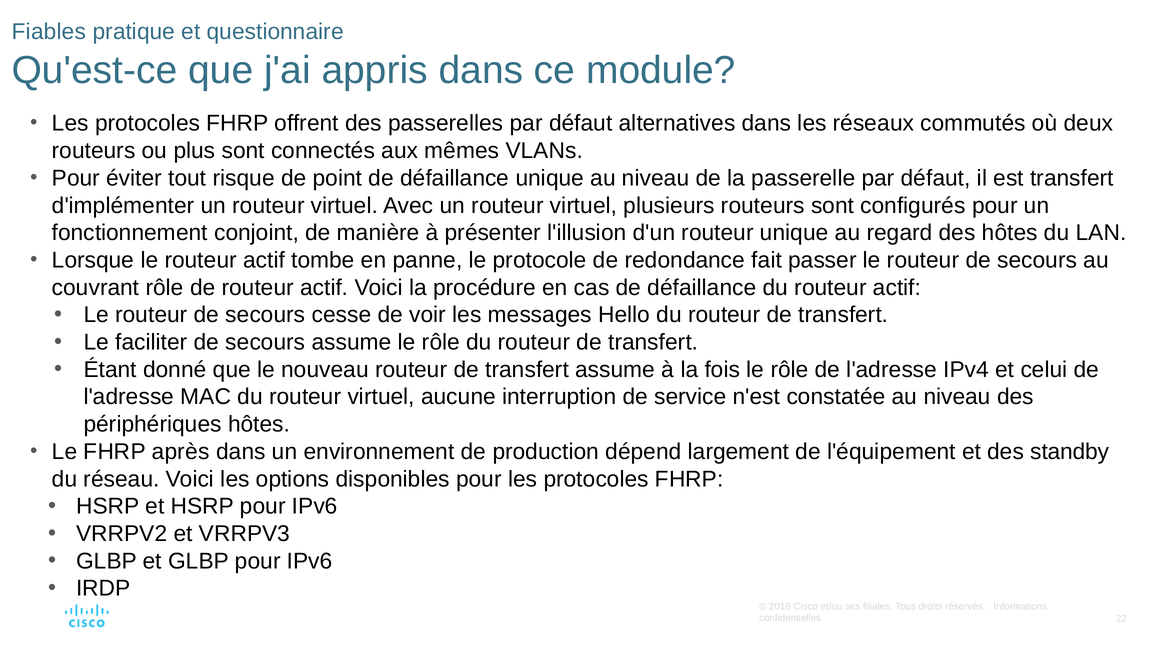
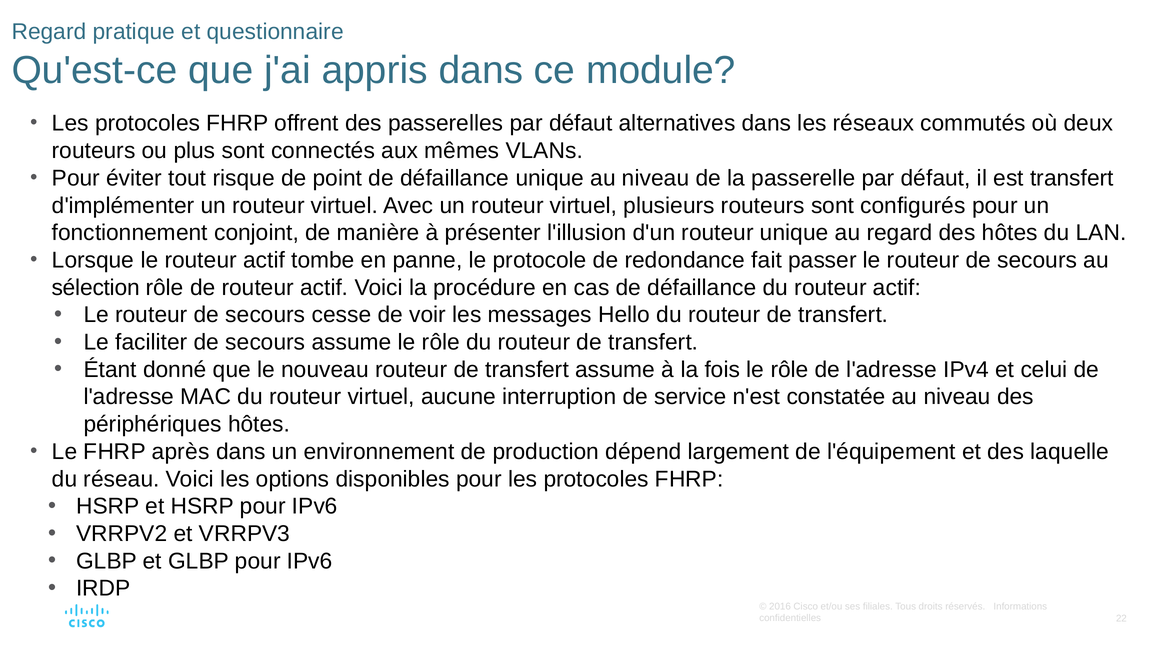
Fiables: Fiables -> Regard (49, 32)
couvrant: couvrant -> sélection (96, 287)
standby: standby -> laquelle (1070, 451)
